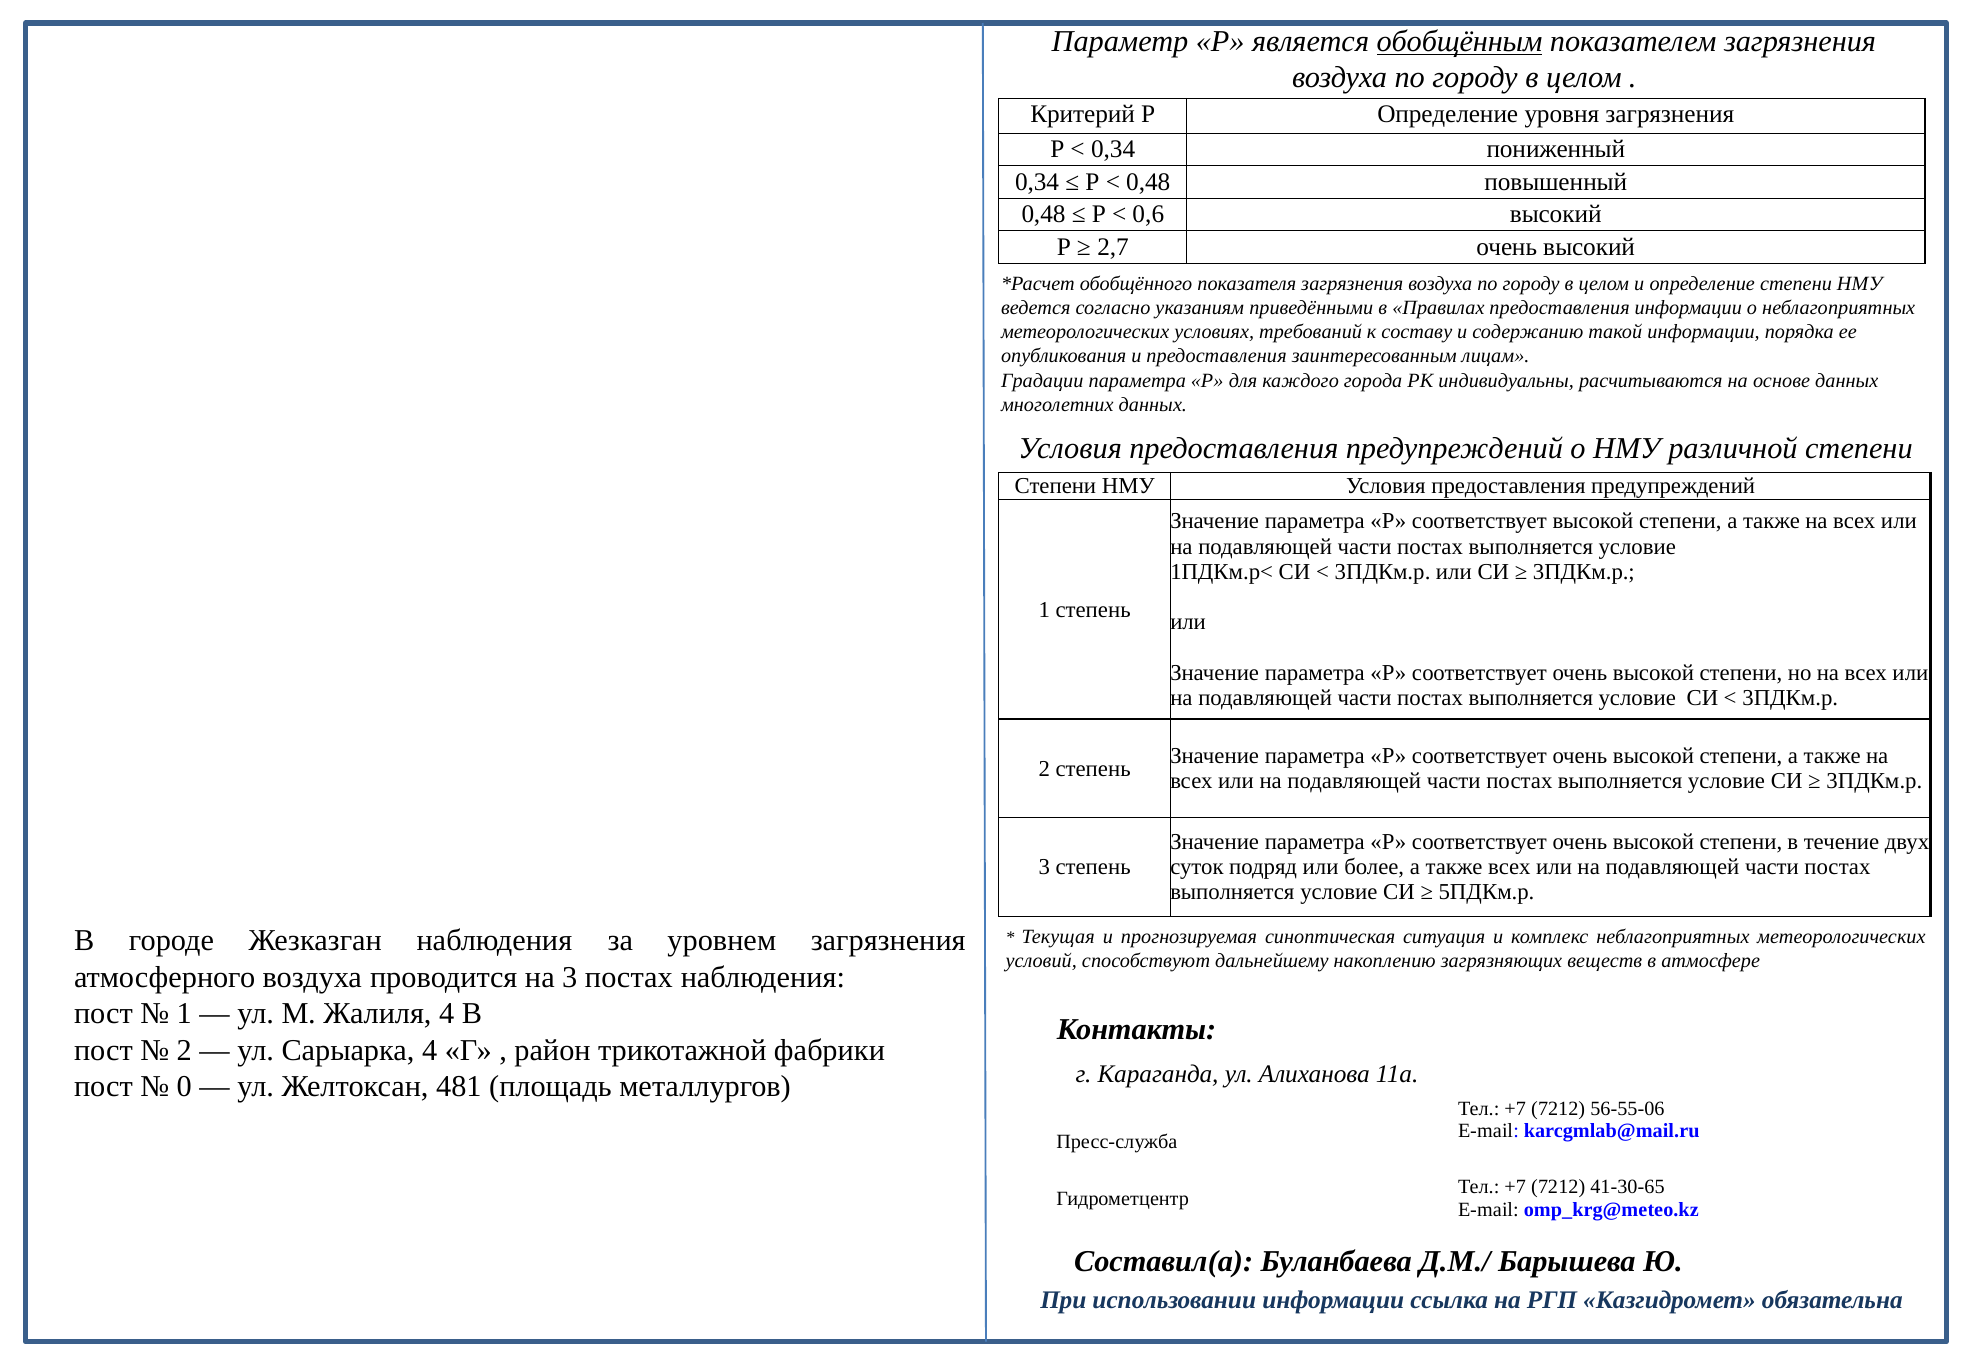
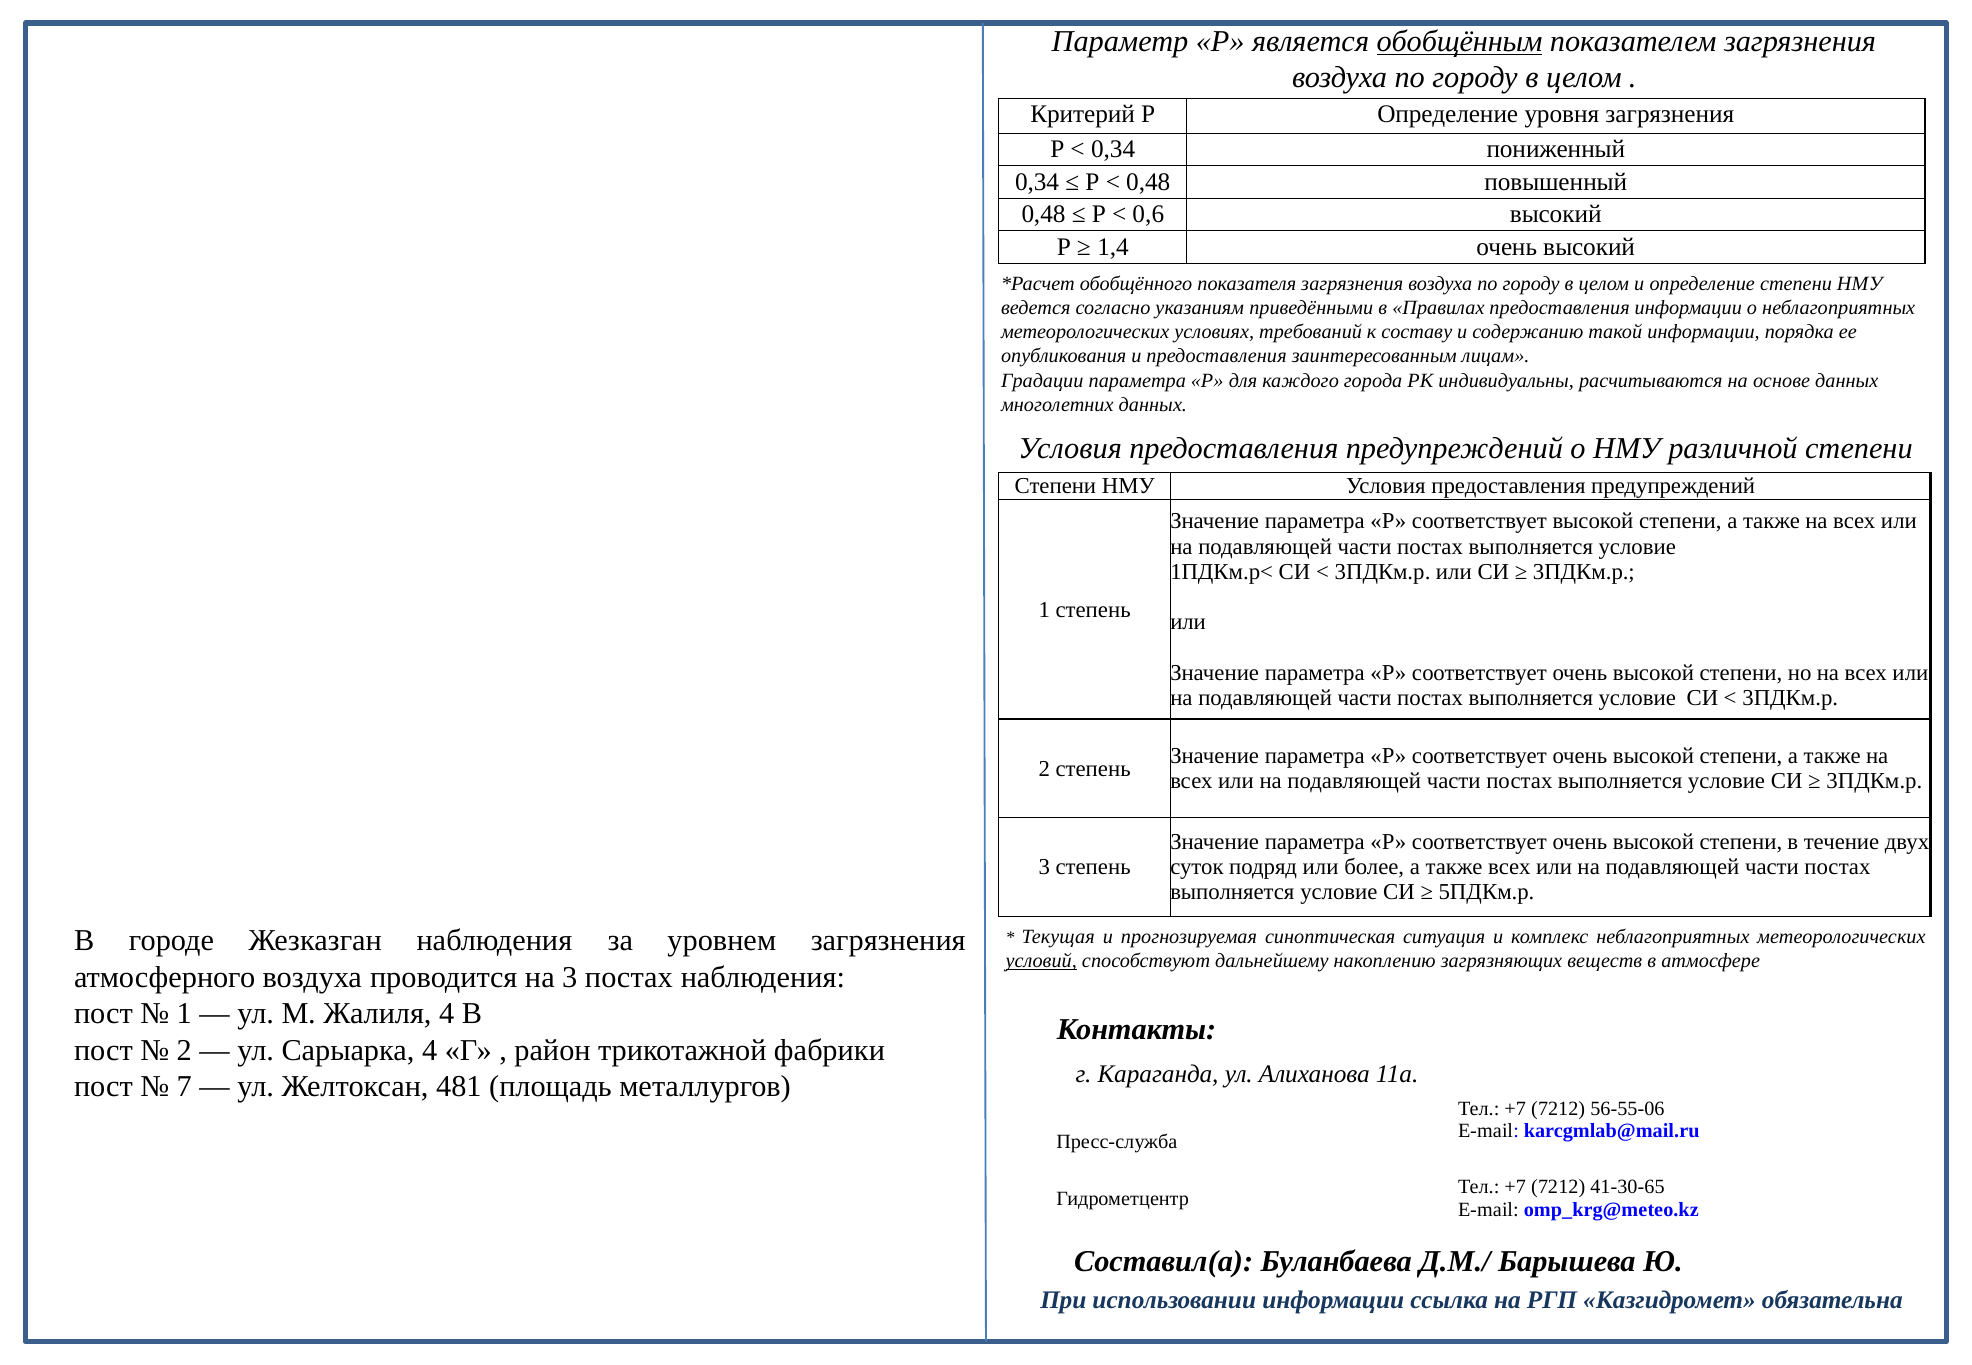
2,7: 2,7 -> 1,4 (1113, 247)
условий underline: none -> present (1041, 961)
0: 0 -> 7 (184, 1087)
